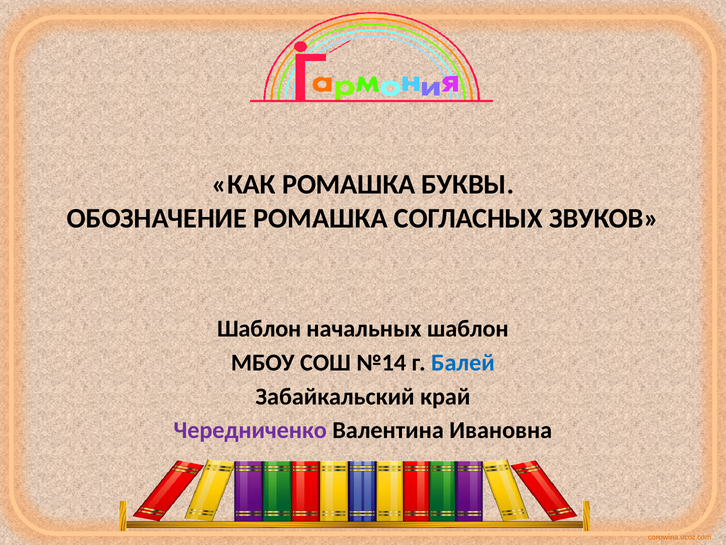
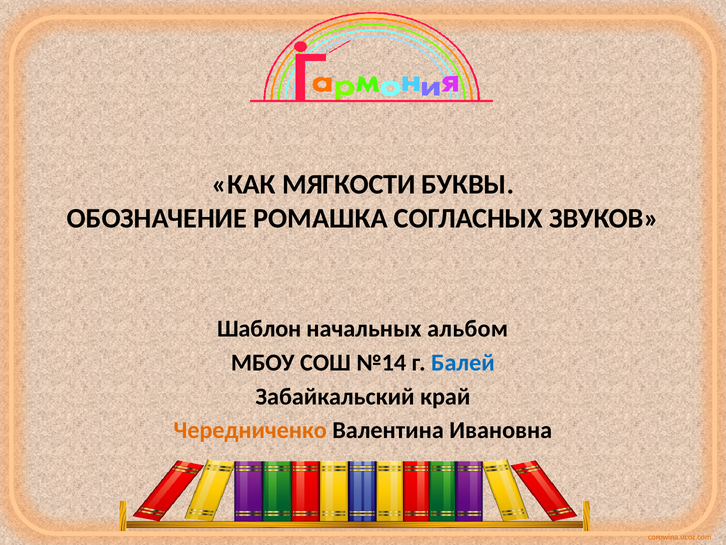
КАК РОМАШКА: РОМАШКА -> МЯГКОСТИ (349, 184)
начальных шаблон: шаблон -> альбом (468, 328)
Чередниченко colour: purple -> orange (250, 430)
